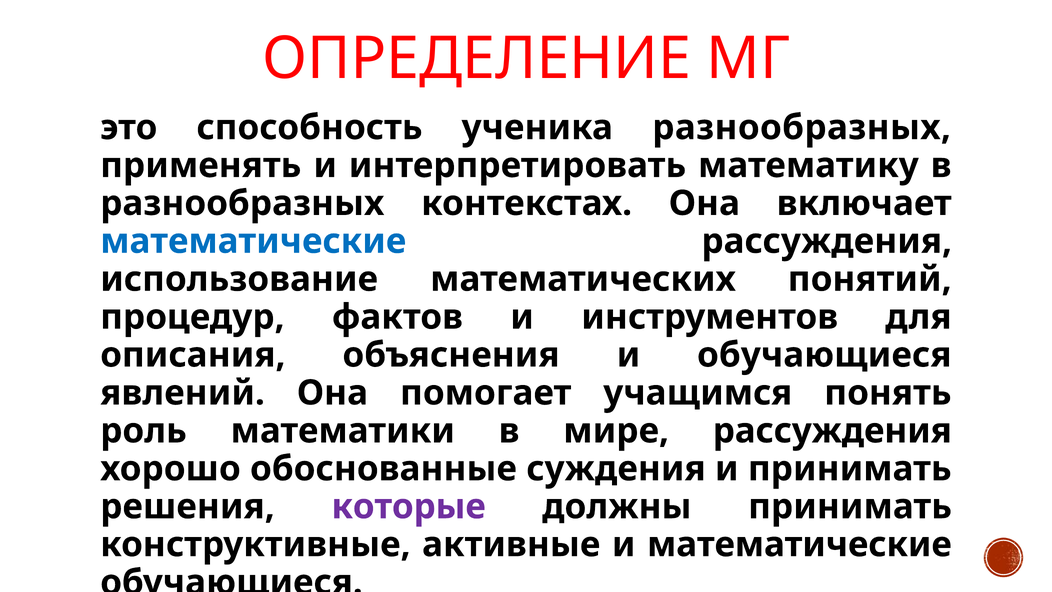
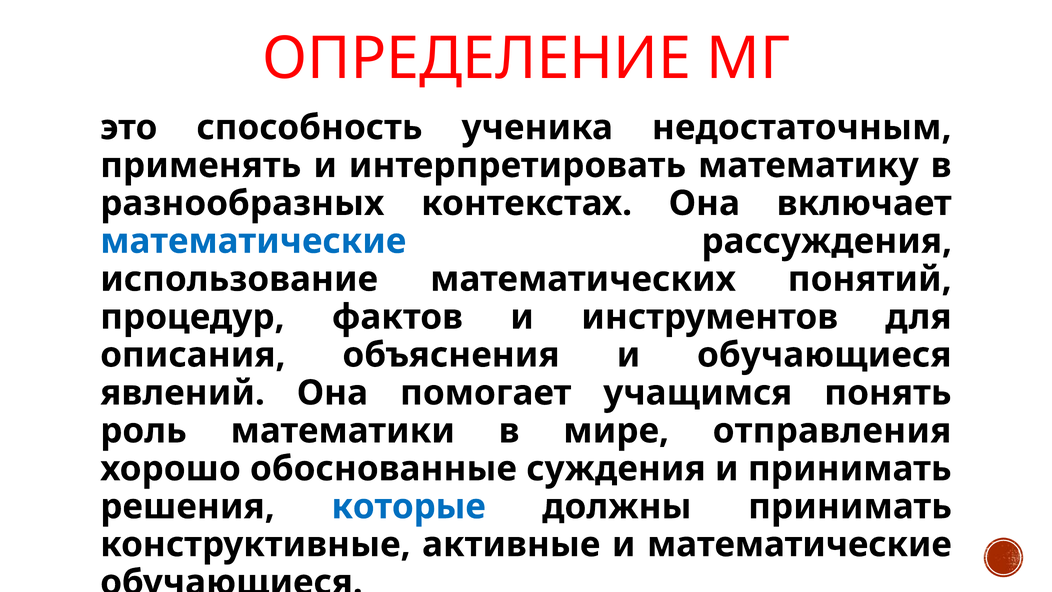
ученика разнообразных: разнообразных -> недостаточным (802, 127)
мире рассуждения: рассуждения -> отправления (832, 431)
которые colour: purple -> blue (409, 506)
